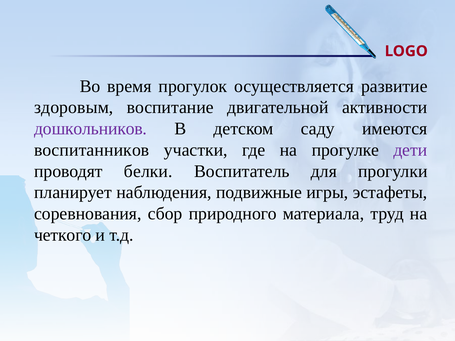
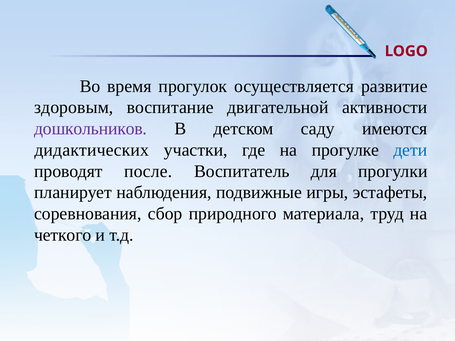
воспитанников: воспитанников -> дидактических (92, 150)
дети colour: purple -> blue (410, 150)
белки: белки -> после (148, 171)
